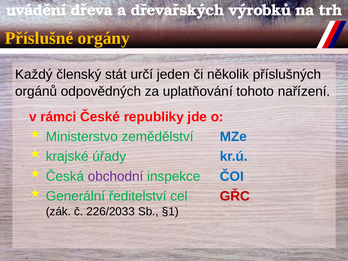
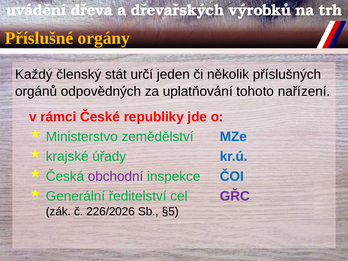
GŘC colour: red -> purple (235, 196)
226/2033: 226/2033 -> 226/2026 (111, 212)
§1: §1 -> §5 (170, 212)
